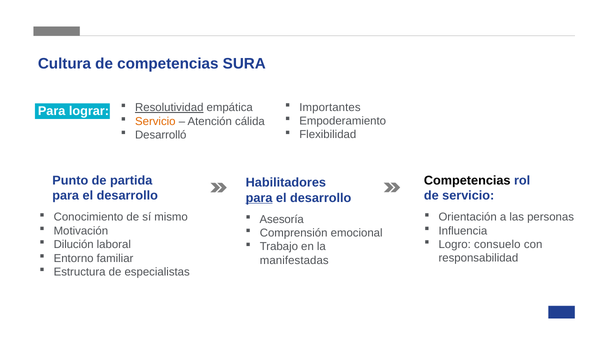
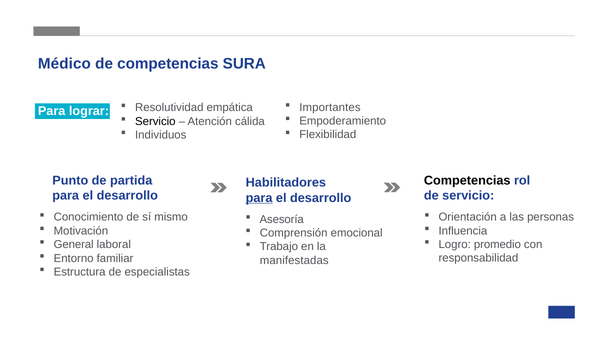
Cultura: Cultura -> Médico (64, 64)
Resolutividad underline: present -> none (169, 108)
Servicio colour: orange -> black (155, 121)
Desarrolló: Desarrolló -> Individuos (161, 135)
consuelo: consuelo -> promedio (497, 244)
Dilución: Dilución -> General (74, 245)
